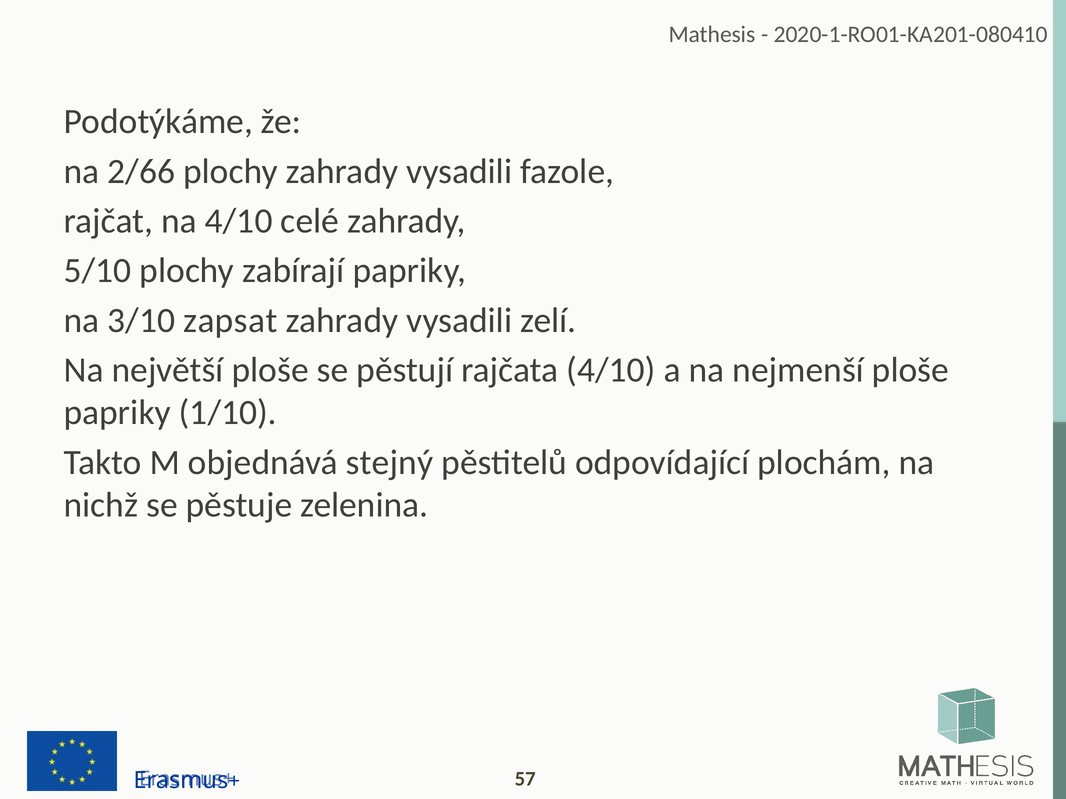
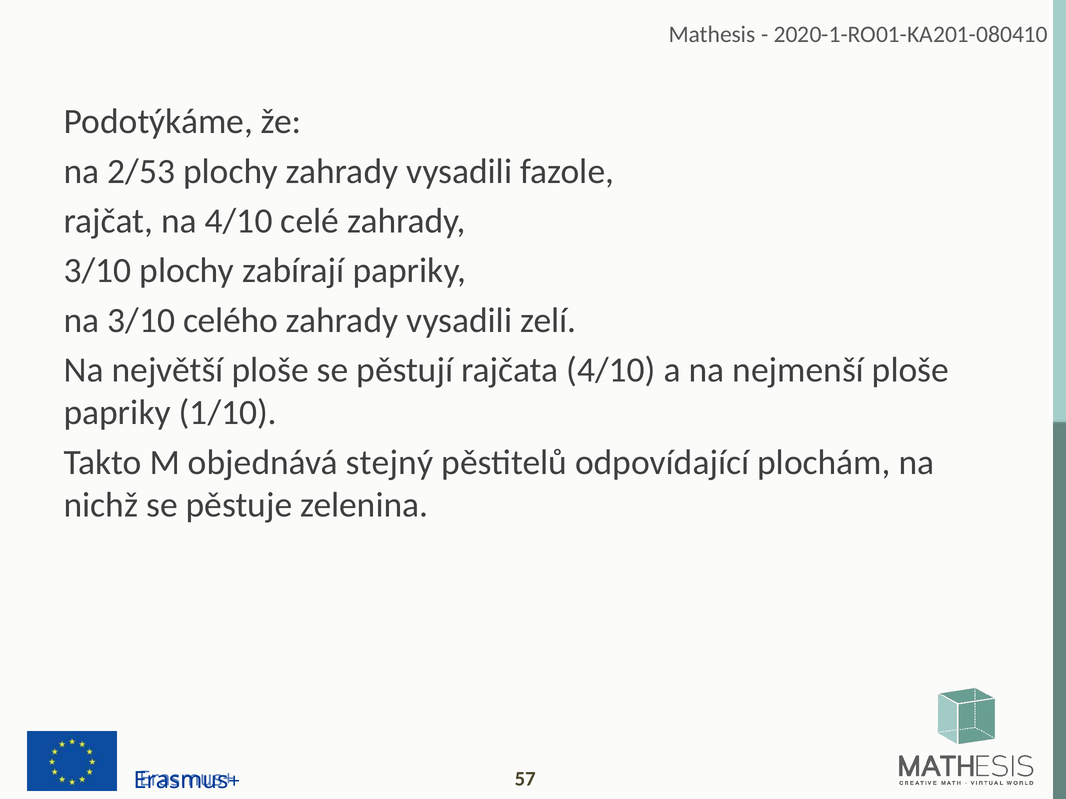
2/66: 2/66 -> 2/53 (141, 171)
5/10: 5/10 -> 3/10 (98, 271)
zapsat: zapsat -> celého (231, 321)
